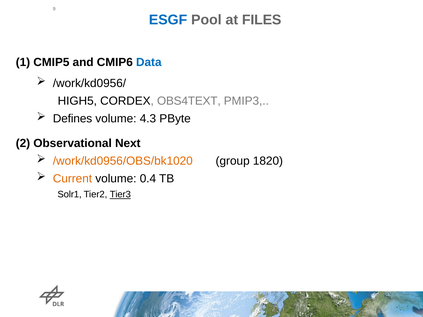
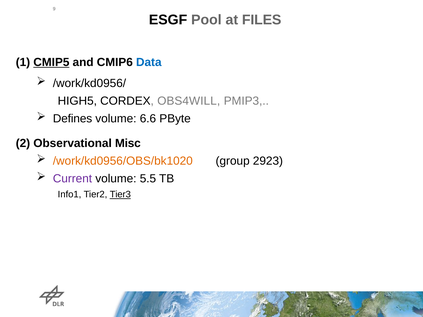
ESGF colour: blue -> black (168, 20)
CMIP5 underline: none -> present (51, 62)
OBS4TEXT: OBS4TEXT -> OBS4WILL (189, 101)
4.3: 4.3 -> 6.6 (148, 119)
Next: Next -> Misc (128, 143)
1820: 1820 -> 2923 (268, 161)
Current colour: orange -> purple (72, 179)
0.4: 0.4 -> 5.5 (148, 179)
Solr1: Solr1 -> Info1 (70, 195)
